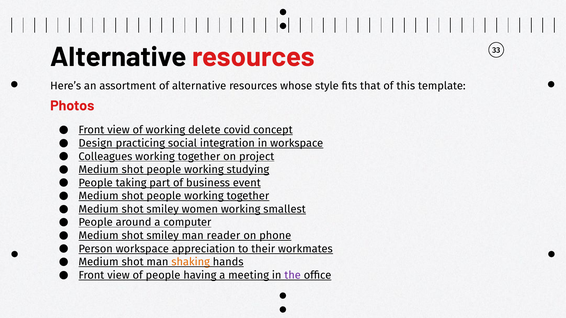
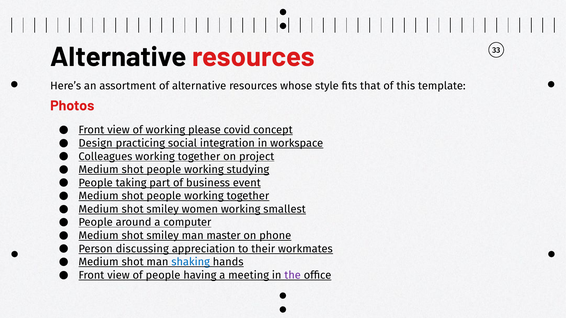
delete: delete -> please (204, 130)
reader: reader -> master (224, 236)
Person workspace: workspace -> discussing (142, 249)
shaking colour: orange -> blue (191, 262)
